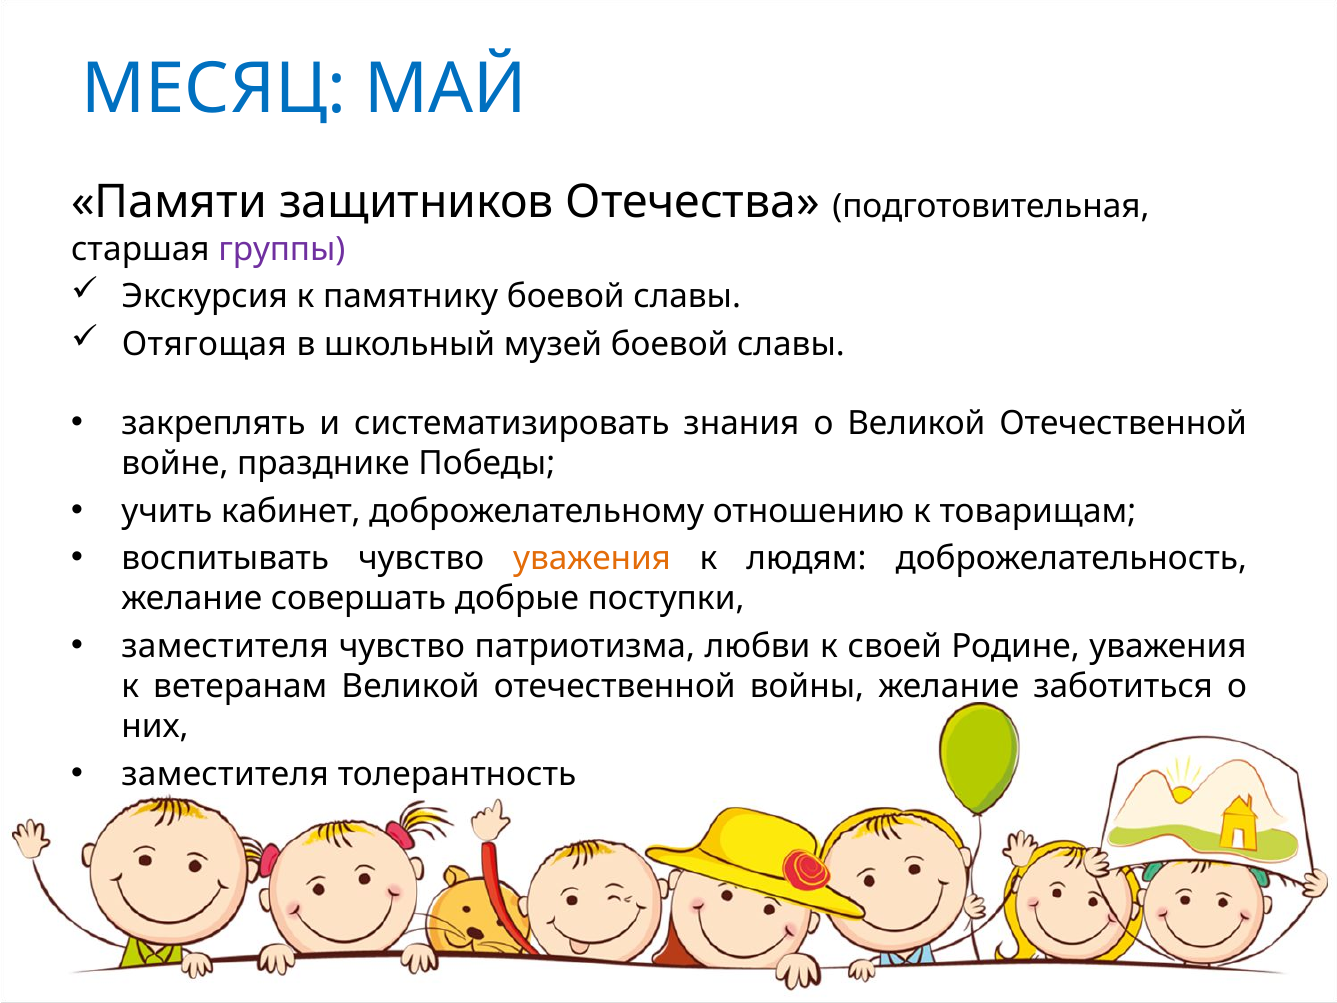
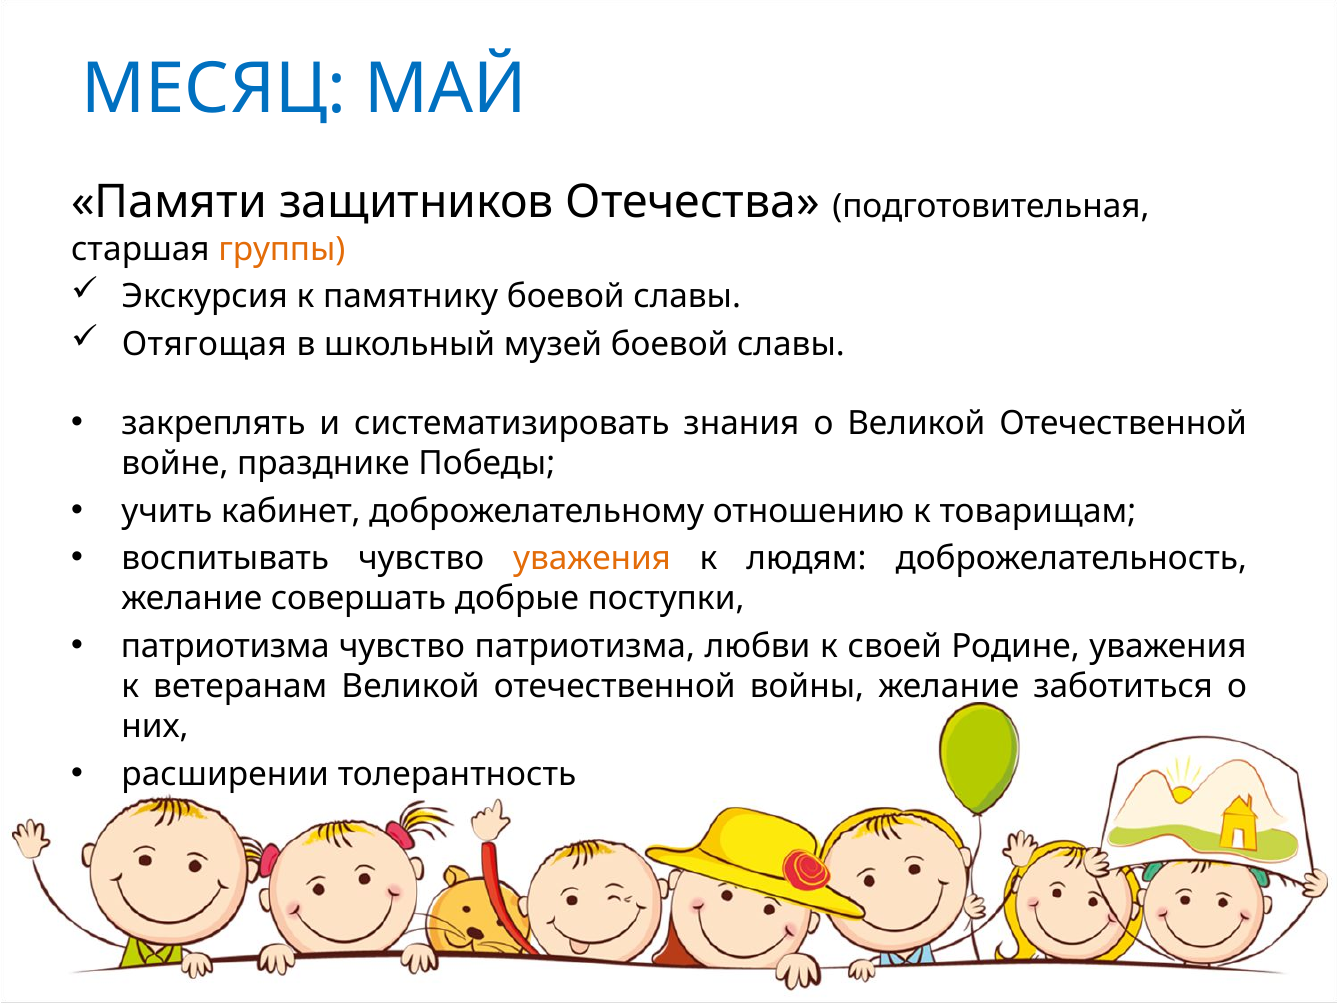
группы colour: purple -> orange (282, 249)
заместителя: заместителя -> патриотизма (225, 646)
заместителя: заместителя -> расширении (225, 774)
